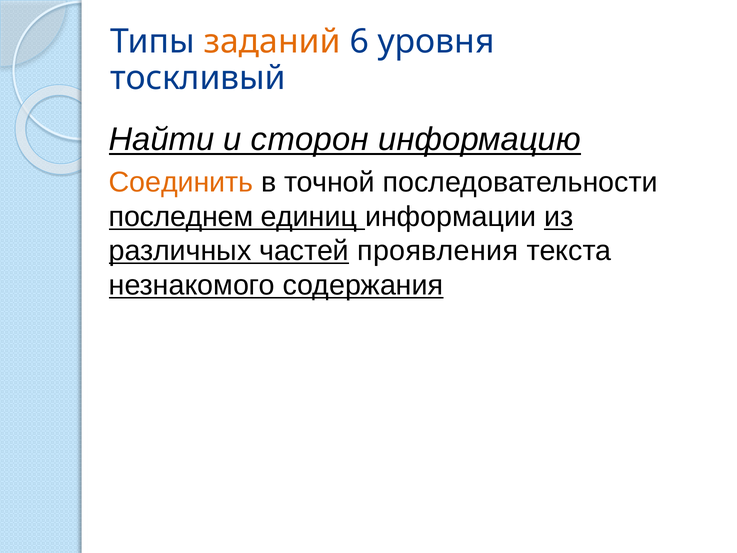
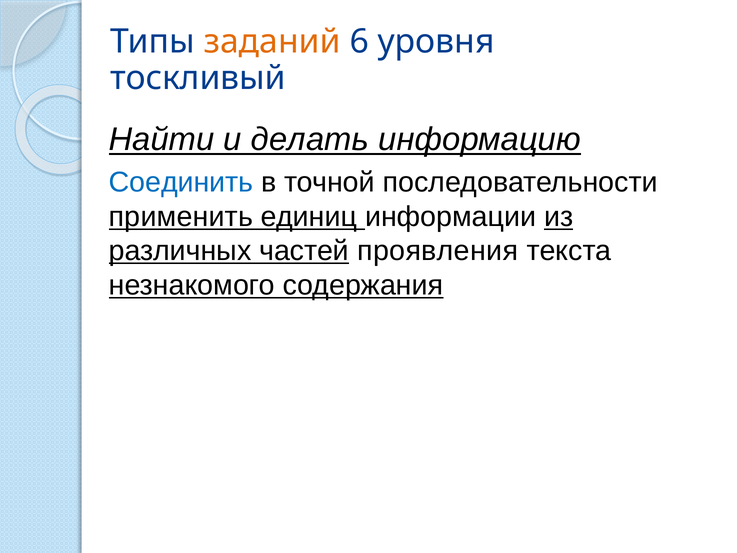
сторон: сторон -> делать (310, 139)
Соединить colour: orange -> blue (181, 182)
последнем: последнем -> применить (181, 216)
